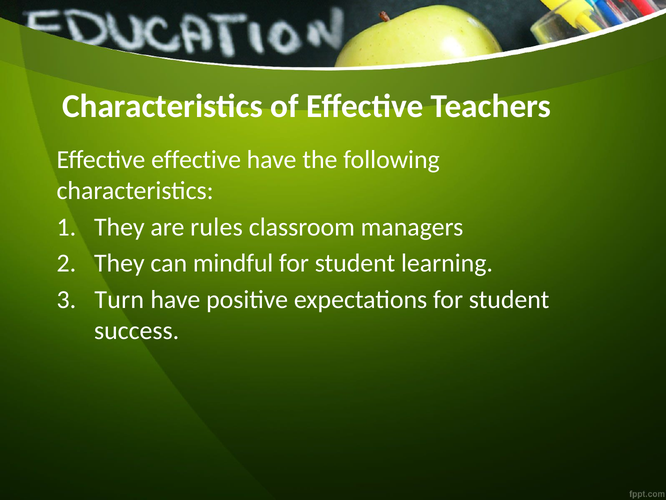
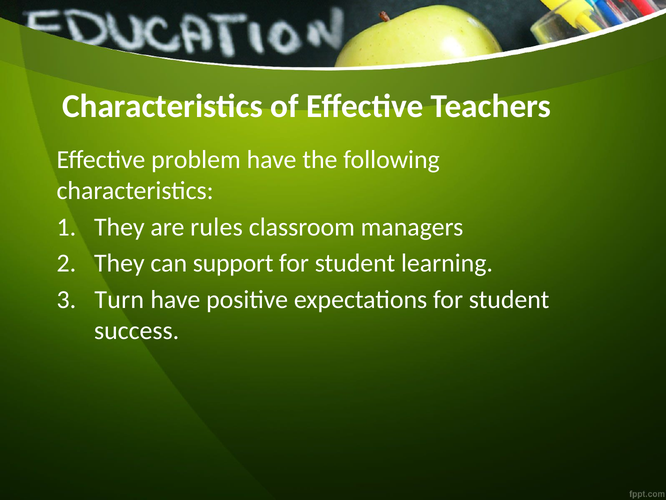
Effective effective: effective -> problem (196, 159)
mindful: mindful -> support (233, 263)
